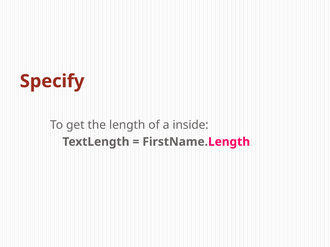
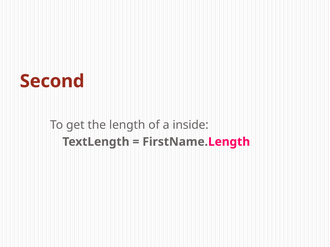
Specify: Specify -> Second (52, 81)
